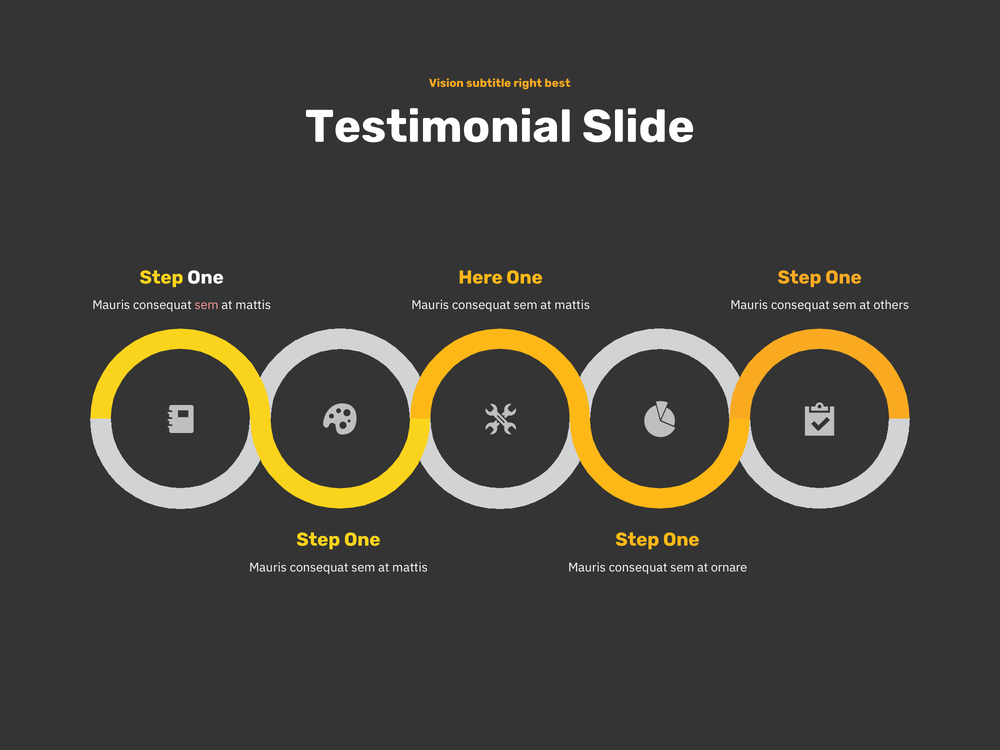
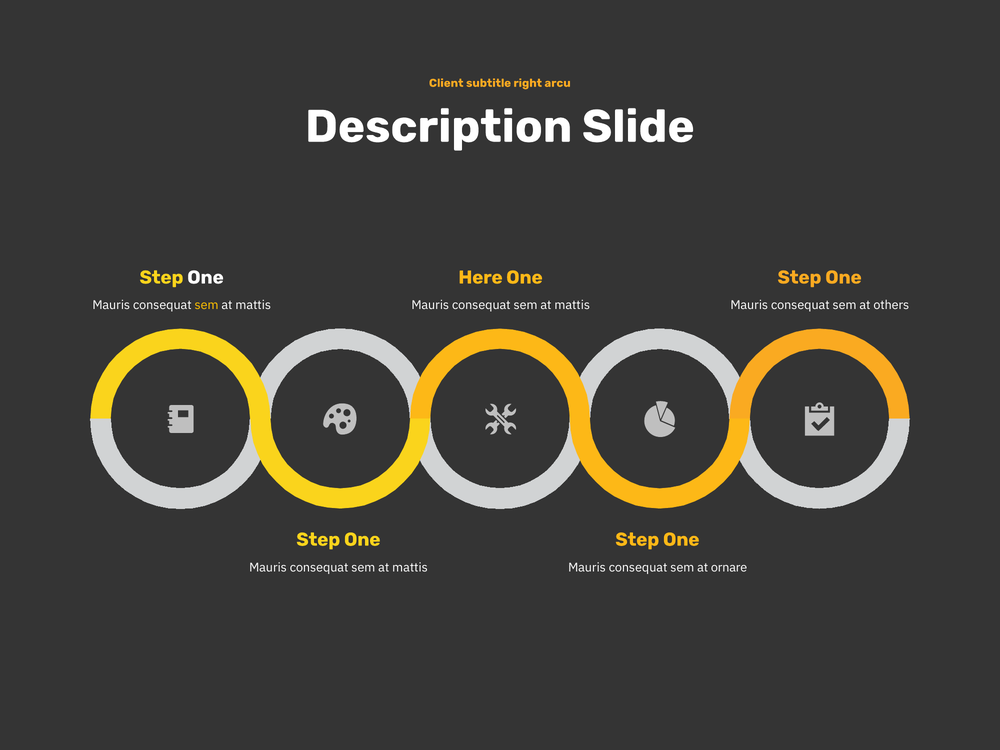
Vision: Vision -> Client (446, 83)
best: best -> arcu (558, 83)
Testimonial: Testimonial -> Description (439, 127)
sem colour: pink -> yellow (207, 305)
